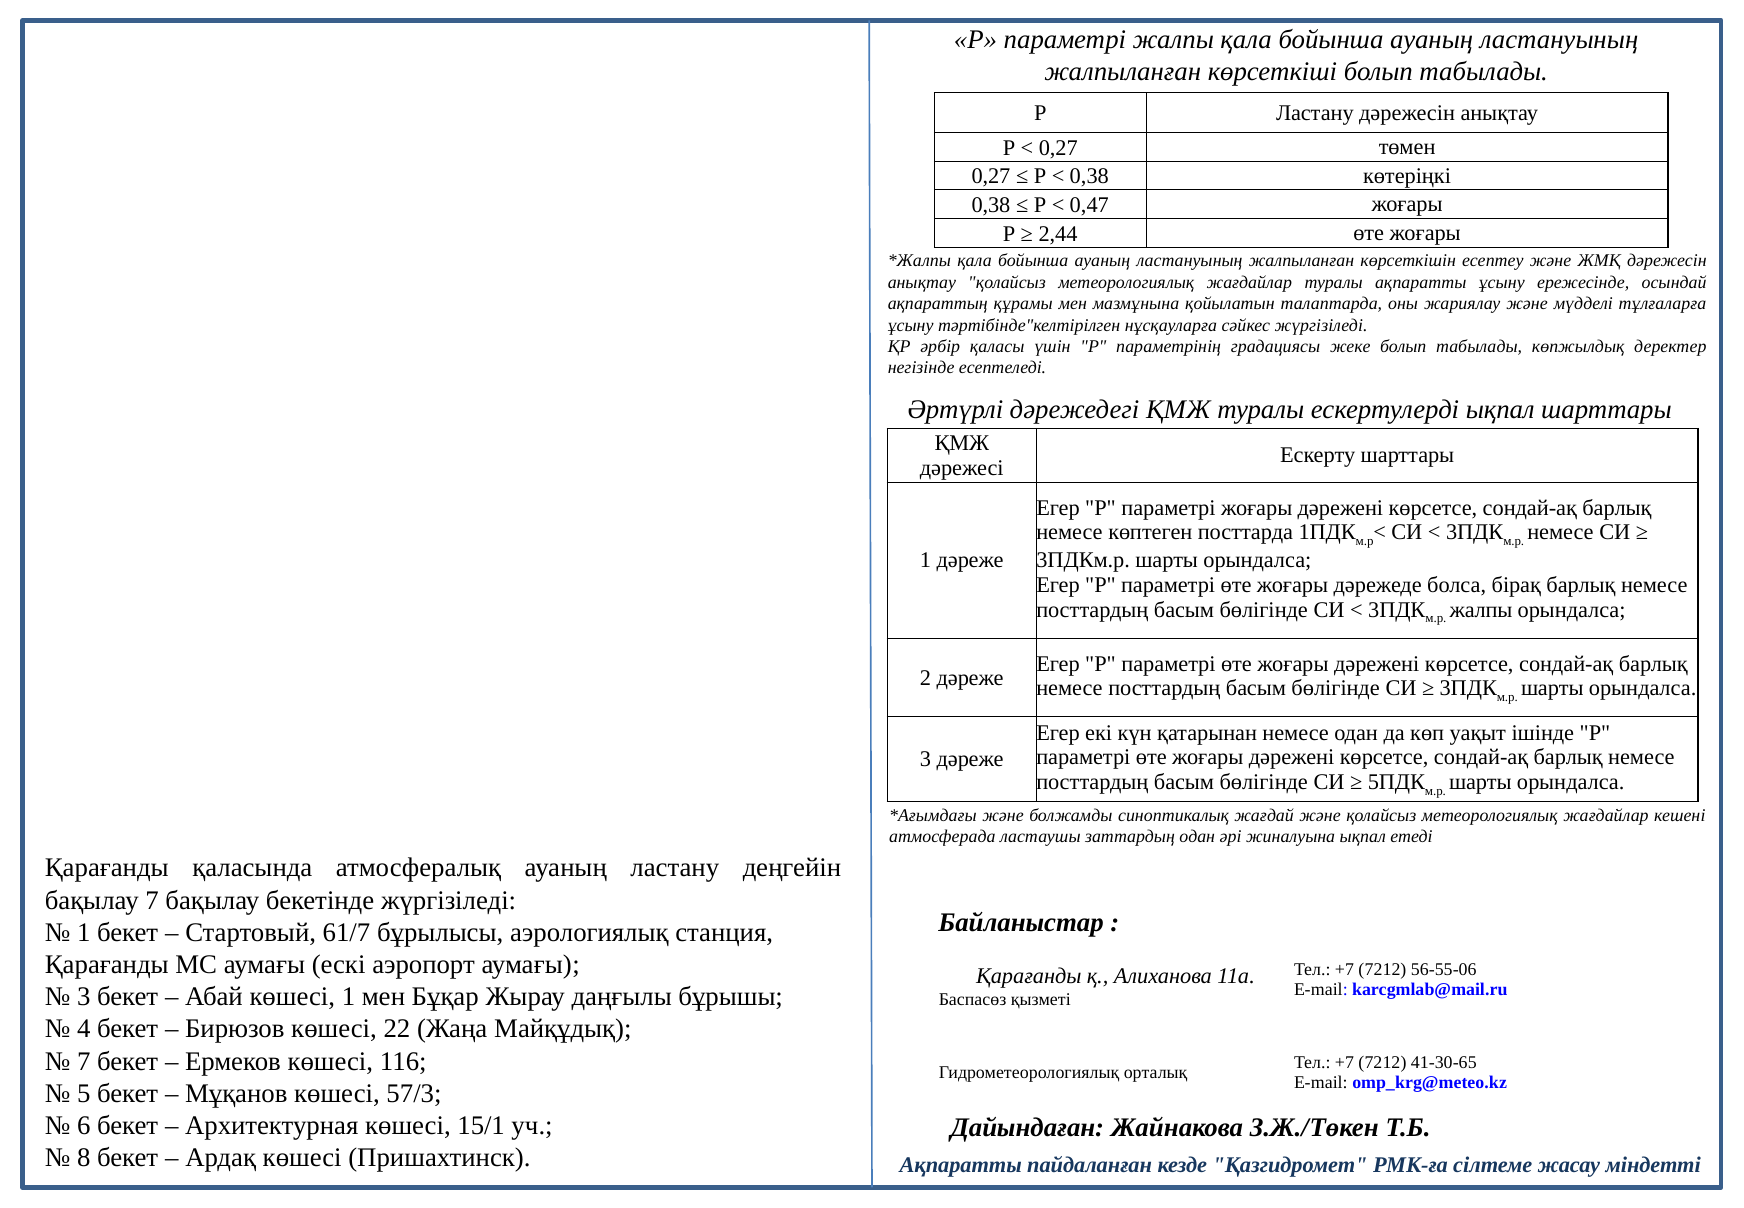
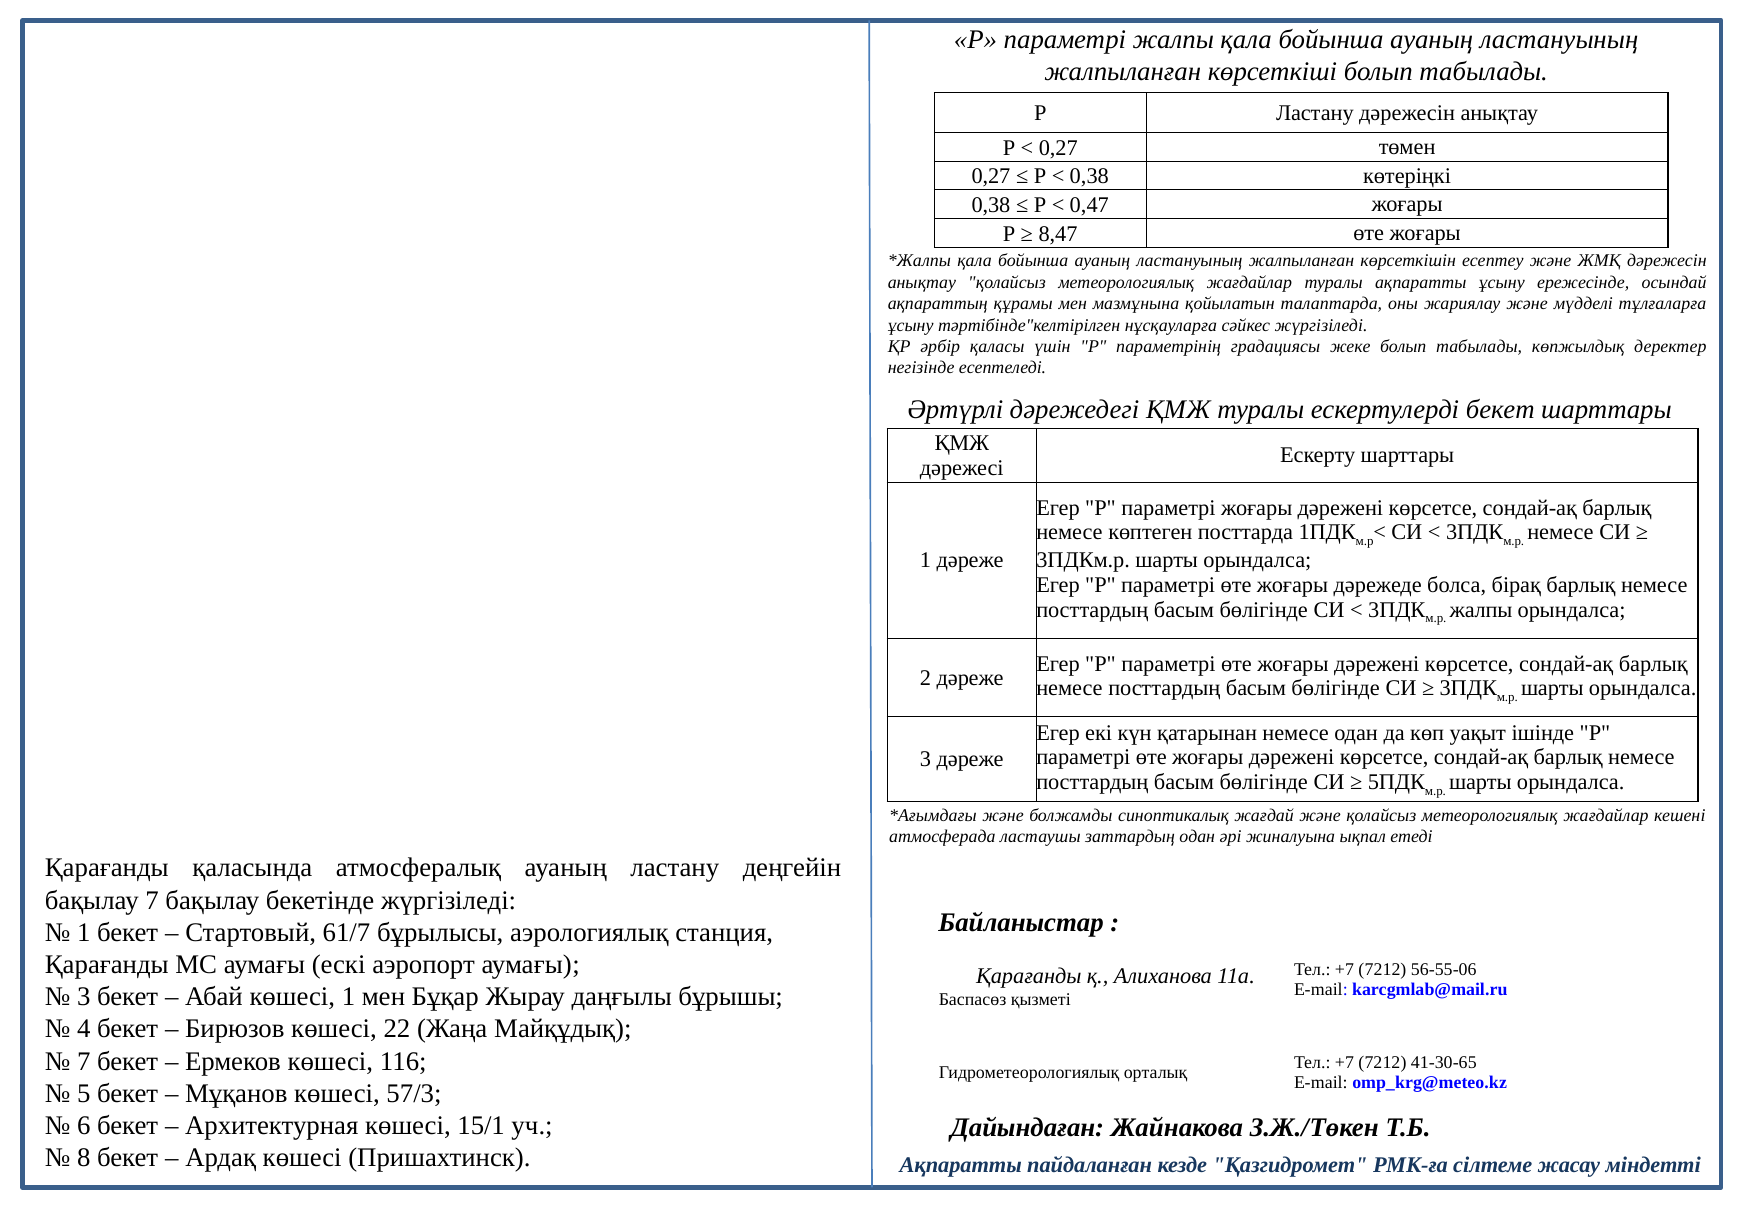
2,44: 2,44 -> 8,47 (1058, 234)
ескертулерді ықпал: ықпал -> бекет (1500, 410)
